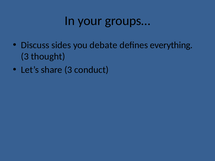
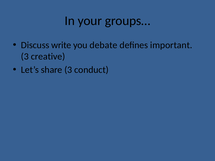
sides: sides -> write (61, 45)
everything: everything -> important (171, 45)
thought: thought -> creative (48, 57)
